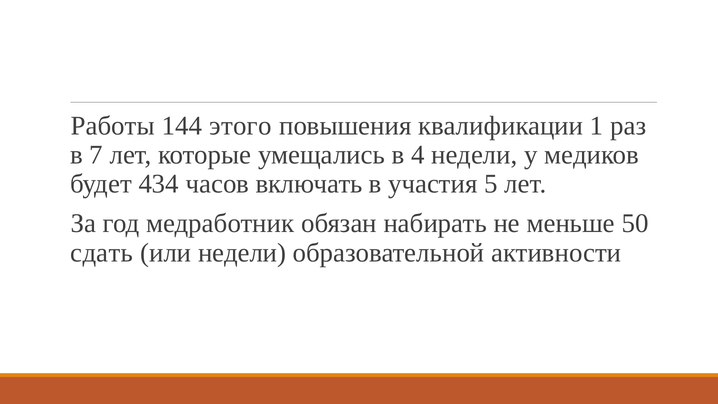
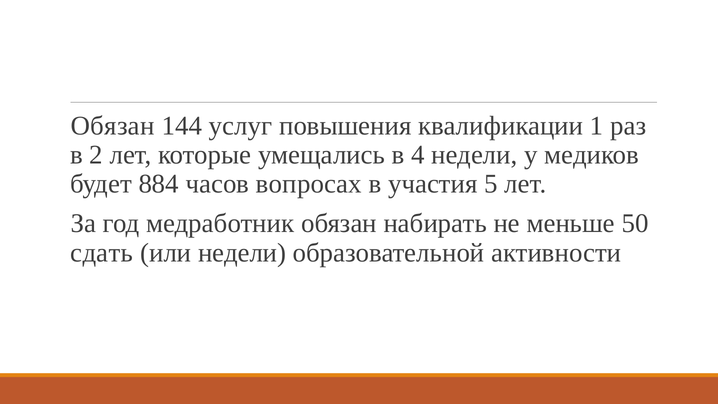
Работы: Работы -> Обязан (113, 126)
этого: этого -> услуг (241, 126)
7: 7 -> 2 (96, 155)
434: 434 -> 884 (159, 184)
включать: включать -> вопросах (309, 184)
